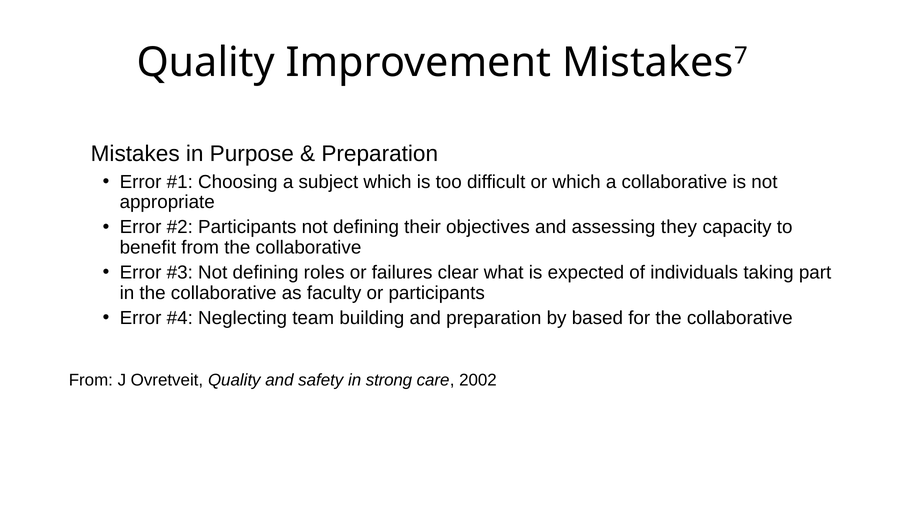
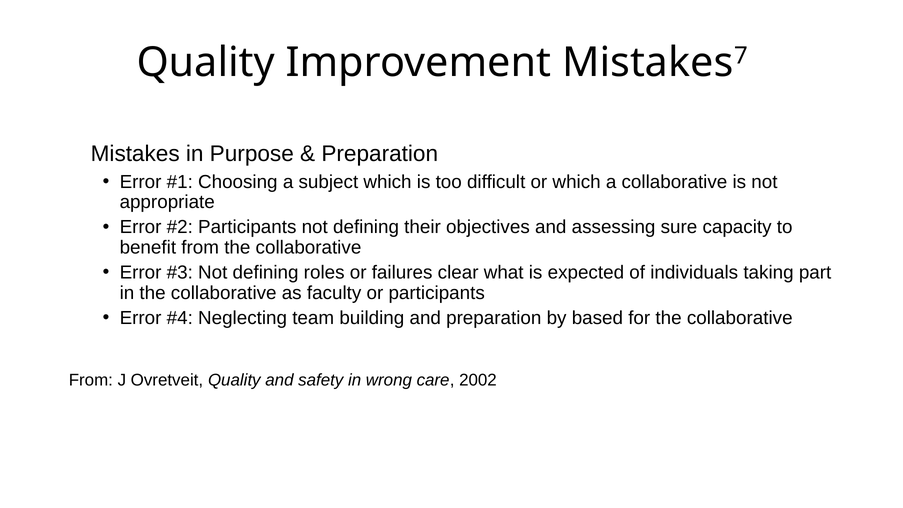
they: they -> sure (679, 227)
strong: strong -> wrong (389, 380)
